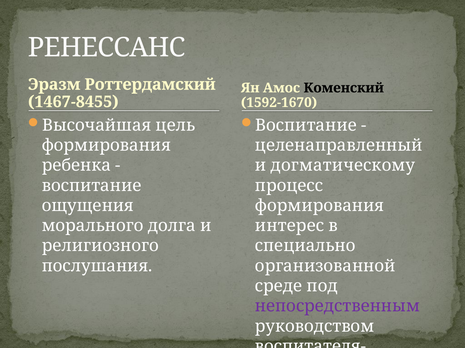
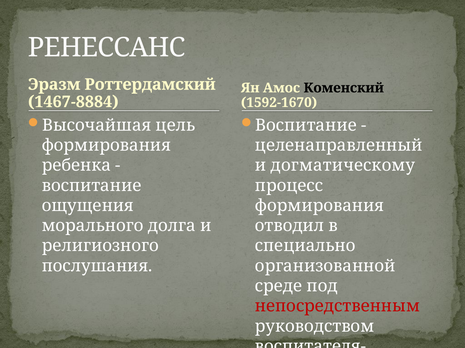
1467-8455: 1467-8455 -> 1467-8884 (73, 102)
интерес: интерес -> отводил (290, 226)
непосредственным colour: purple -> red (337, 307)
